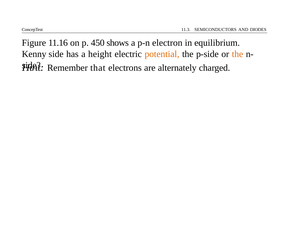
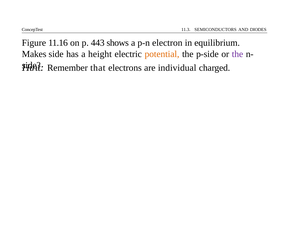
450: 450 -> 443 (98, 43)
Kenny: Kenny -> Makes (34, 54)
the colour: orange -> purple (237, 54)
alternately: alternately -> individual (177, 68)
